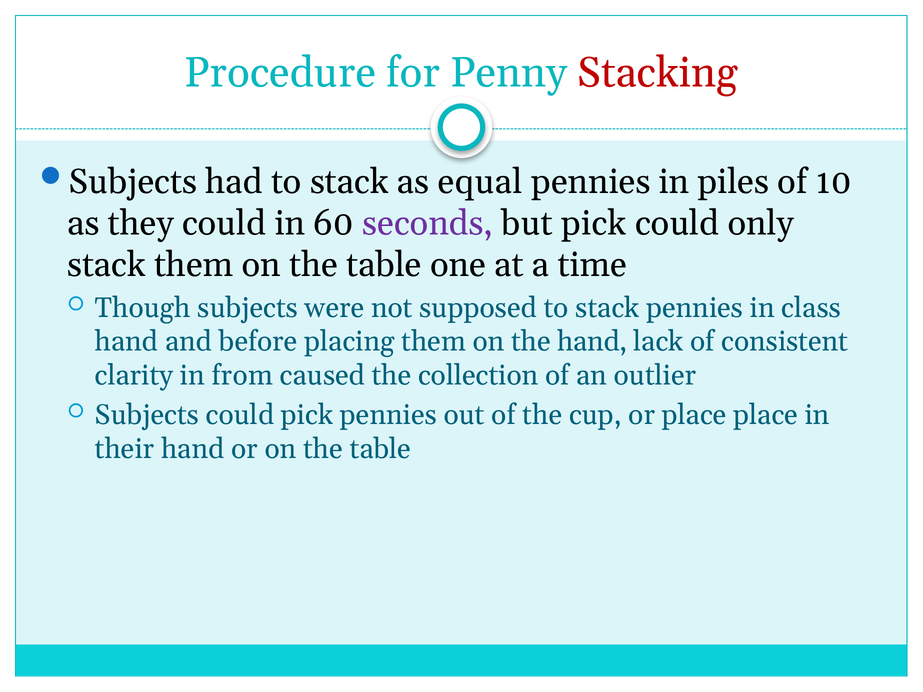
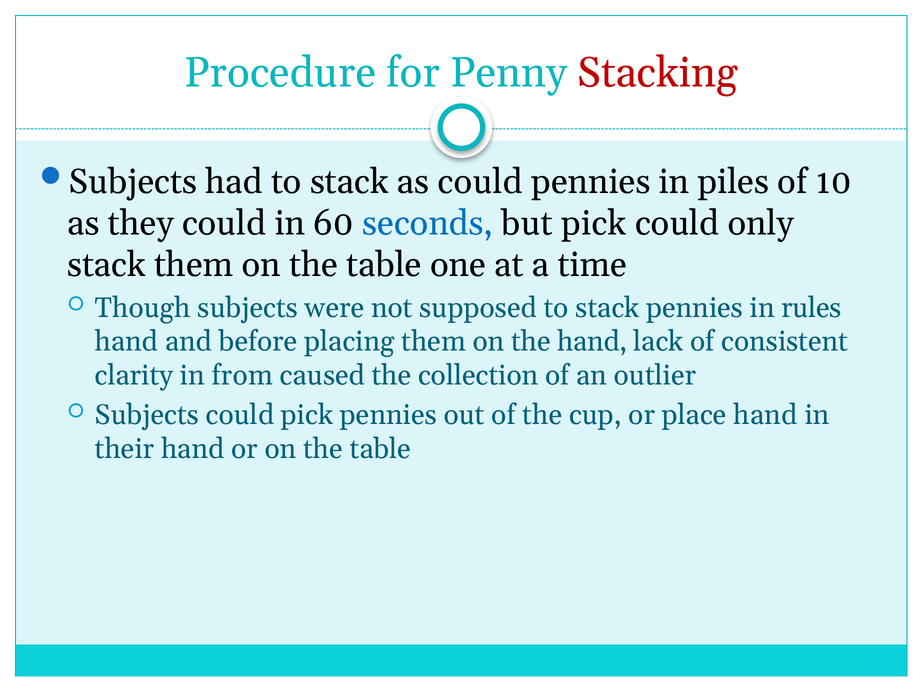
as equal: equal -> could (480, 182)
seconds colour: purple -> blue (428, 223)
class: class -> rules (811, 308)
place place: place -> hand (765, 415)
